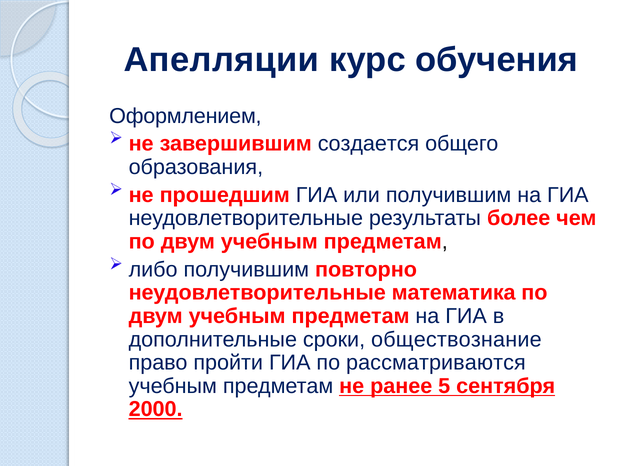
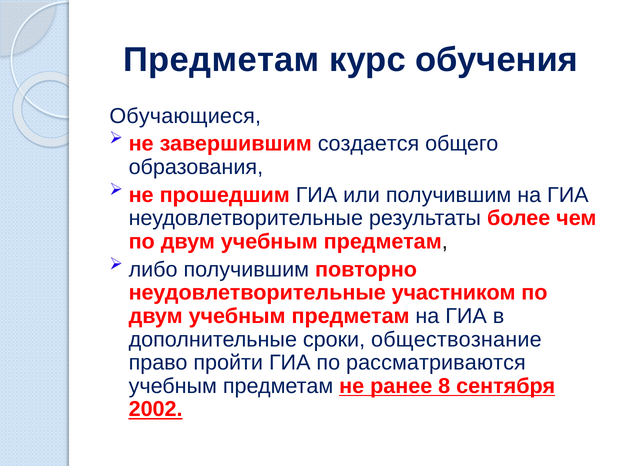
Апелляции: Апелляции -> Предметам (221, 60)
Оформлением: Оформлением -> Обучающиеся (185, 116)
математика: математика -> участником (454, 293)
5: 5 -> 8 (444, 386)
2000: 2000 -> 2002 (156, 410)
